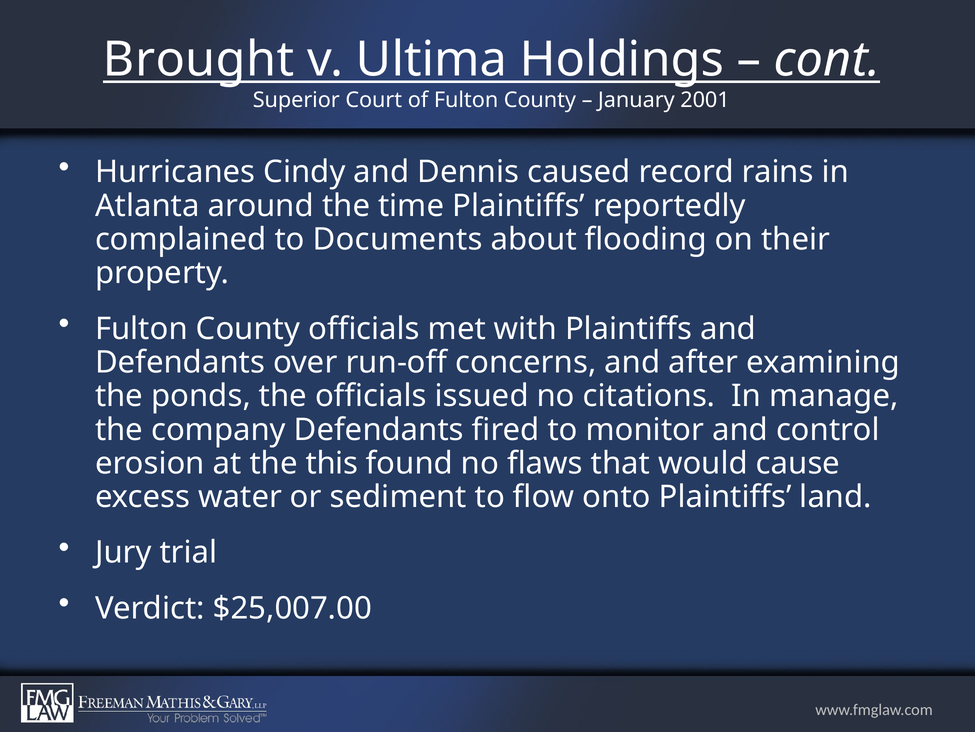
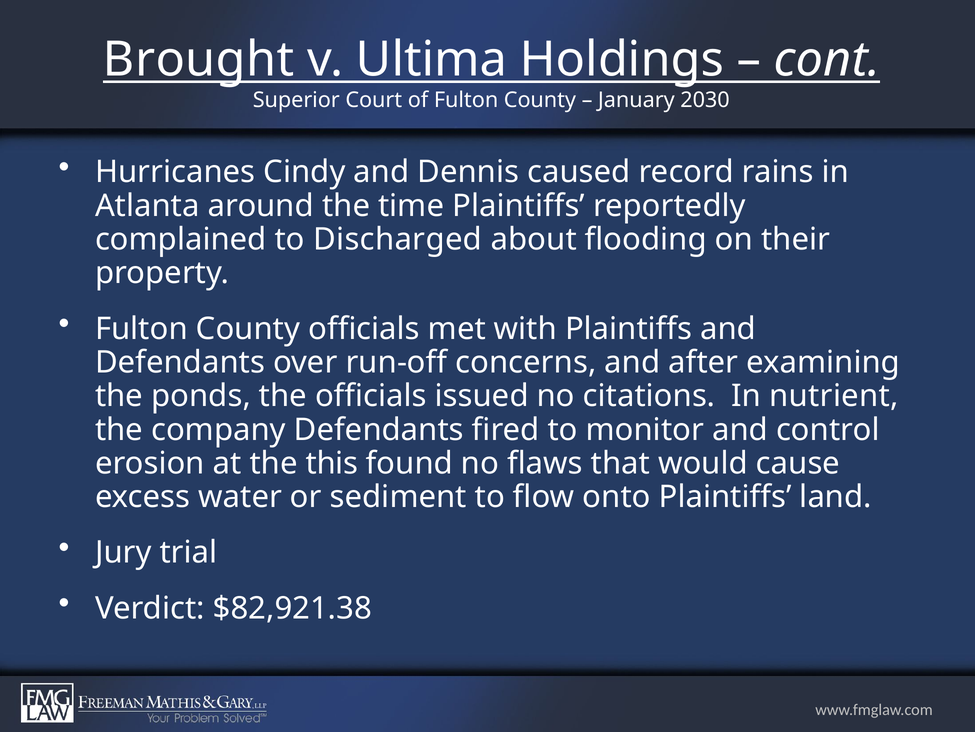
2001: 2001 -> 2030 (705, 100)
Documents: Documents -> Discharged (398, 239)
manage: manage -> nutrient (834, 396)
$25,007.00: $25,007.00 -> $82,921.38 (292, 608)
